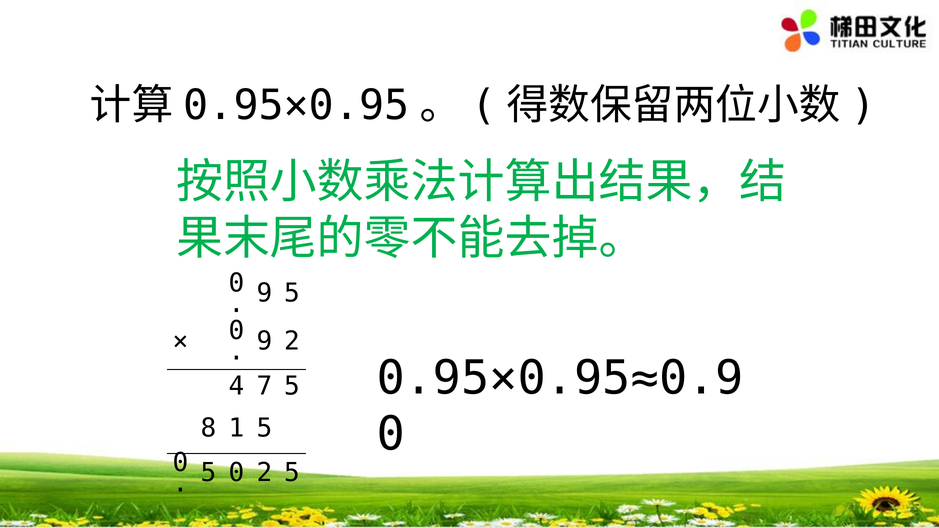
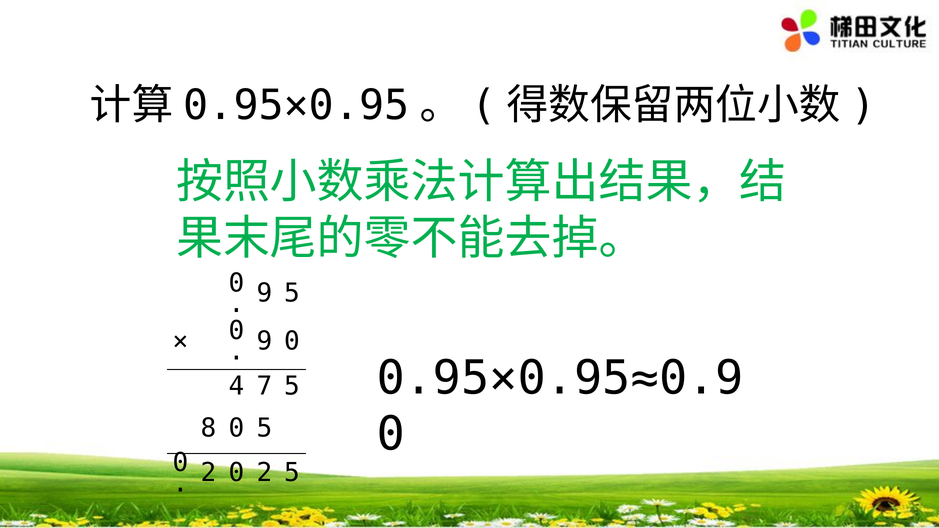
9 2: 2 -> 0 (292, 341)
8 1: 1 -> 0 (237, 428)
5: 5 -> 2 (209, 473)
